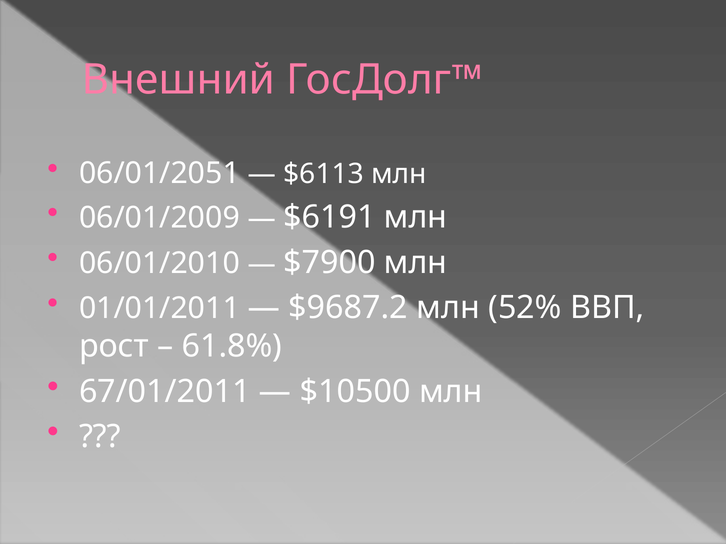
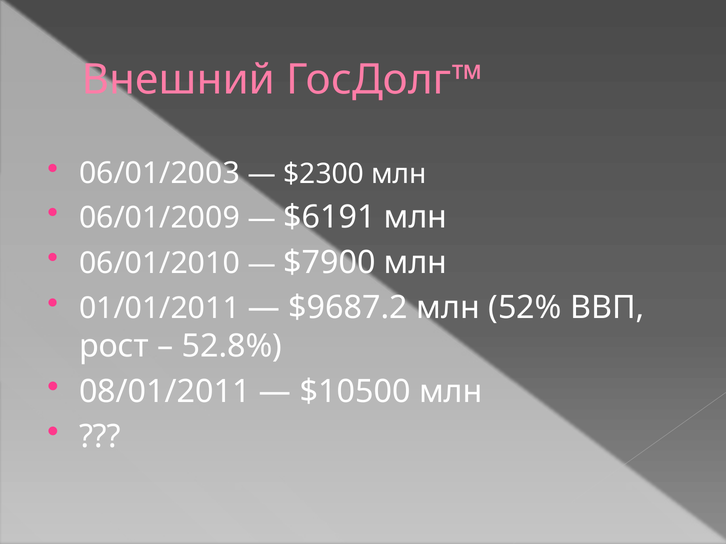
06/01/2051: 06/01/2051 -> 06/01/2003 (159, 173)
$6113: $6113 -> $2300 (324, 174)
61.8%: 61.8% -> 52.8% (232, 347)
67/01/2011: 67/01/2011 -> 08/01/2011 (165, 392)
